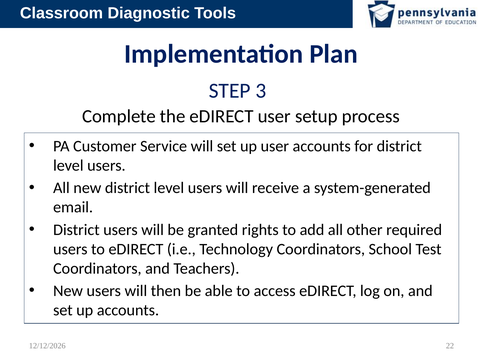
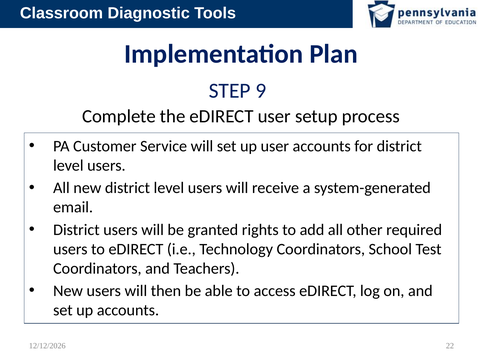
3: 3 -> 9 (261, 91)
